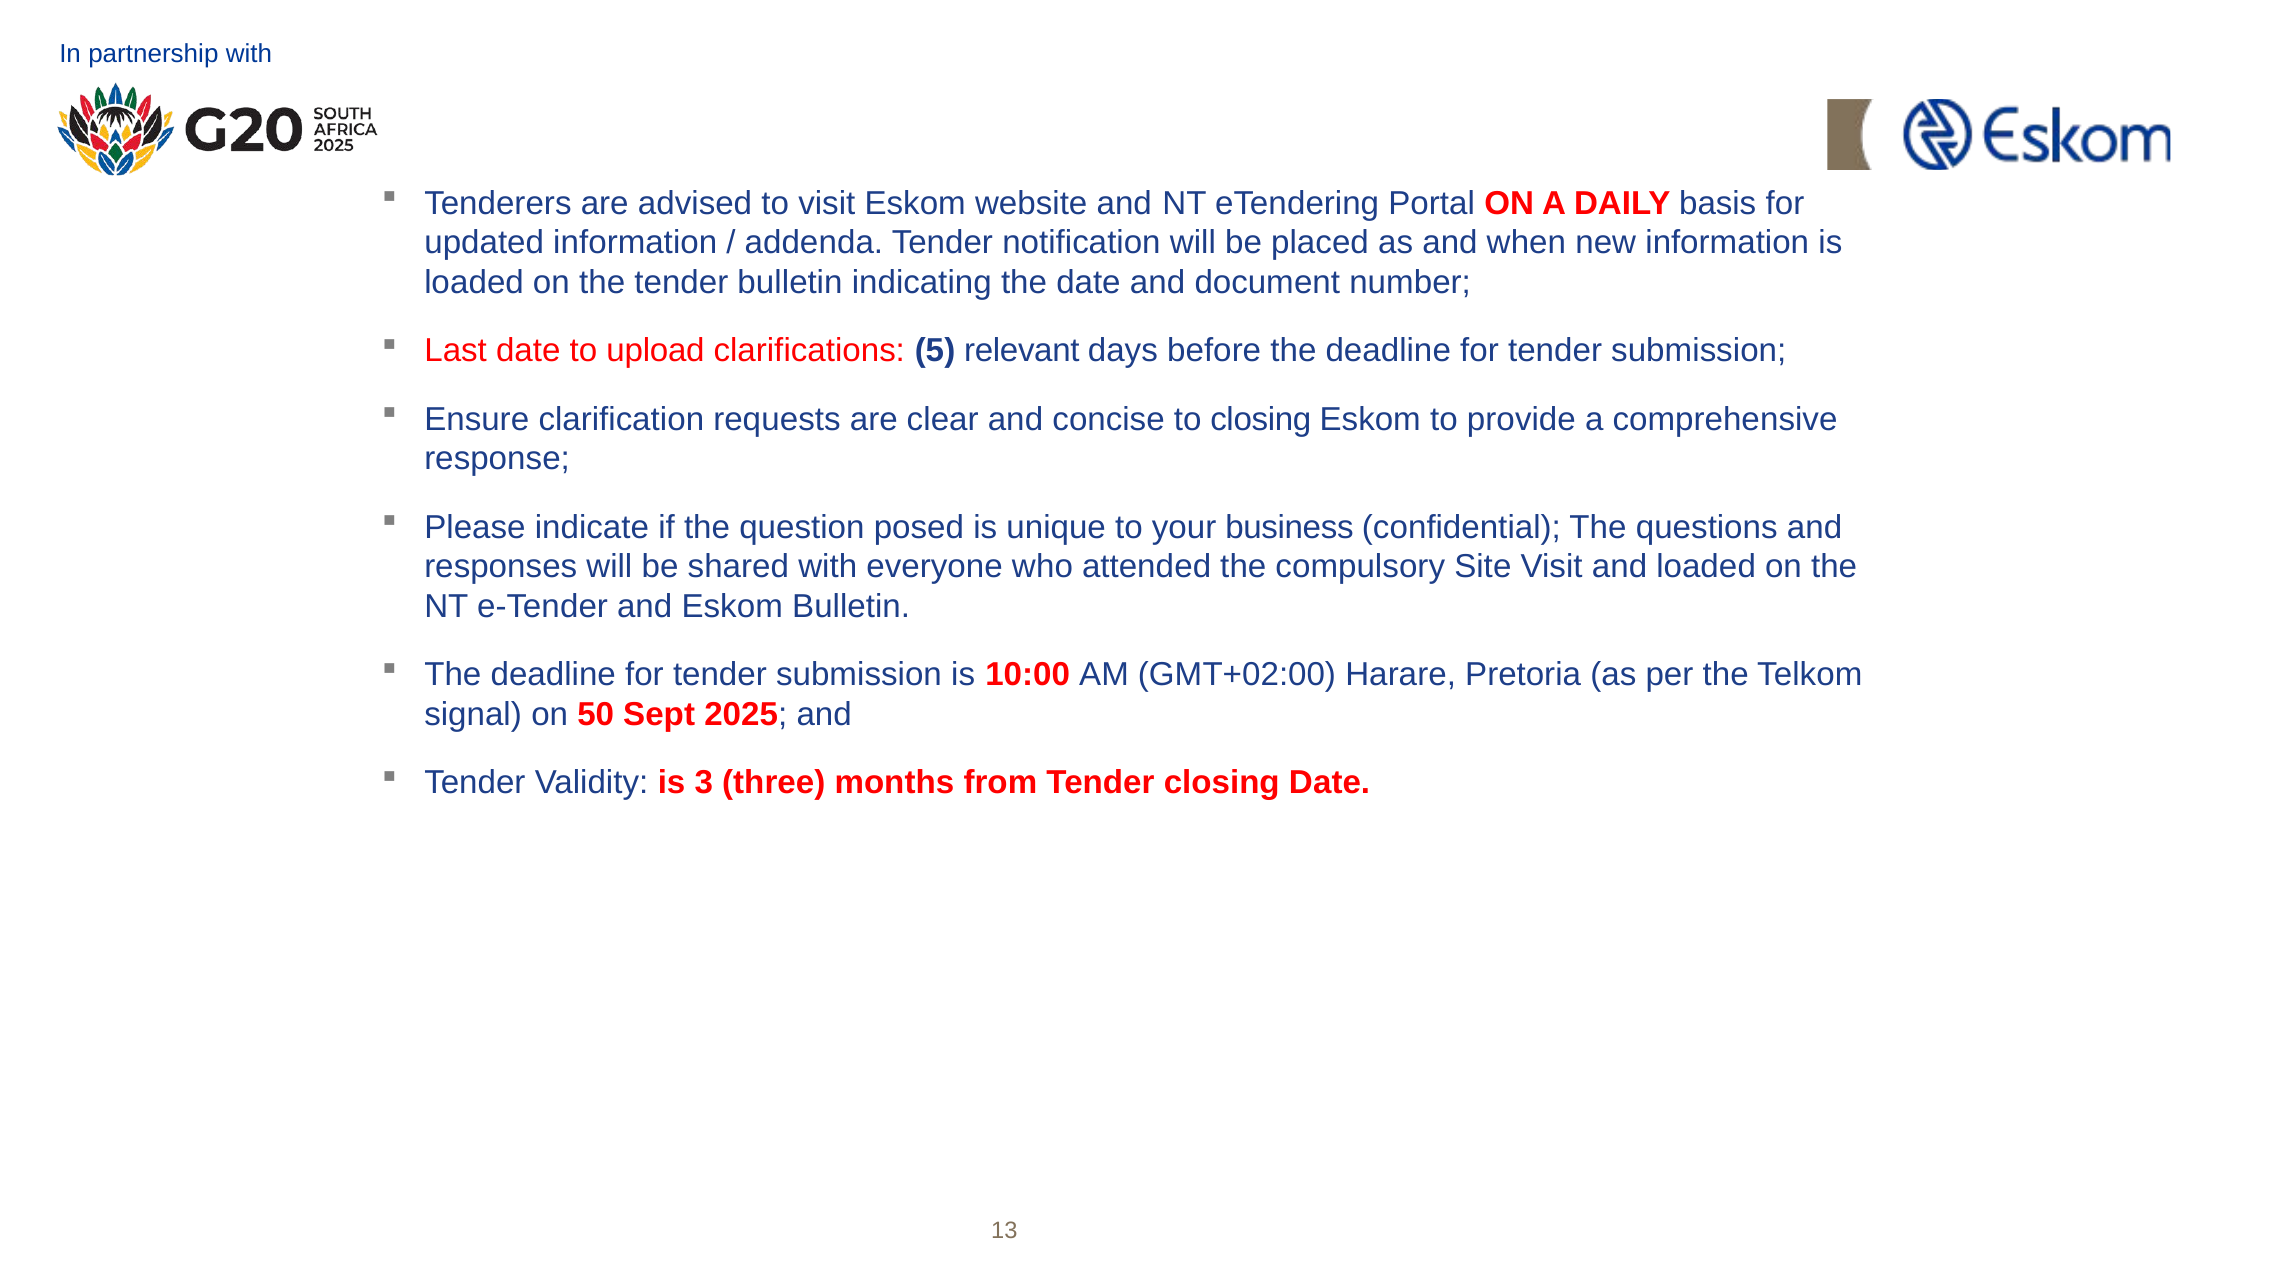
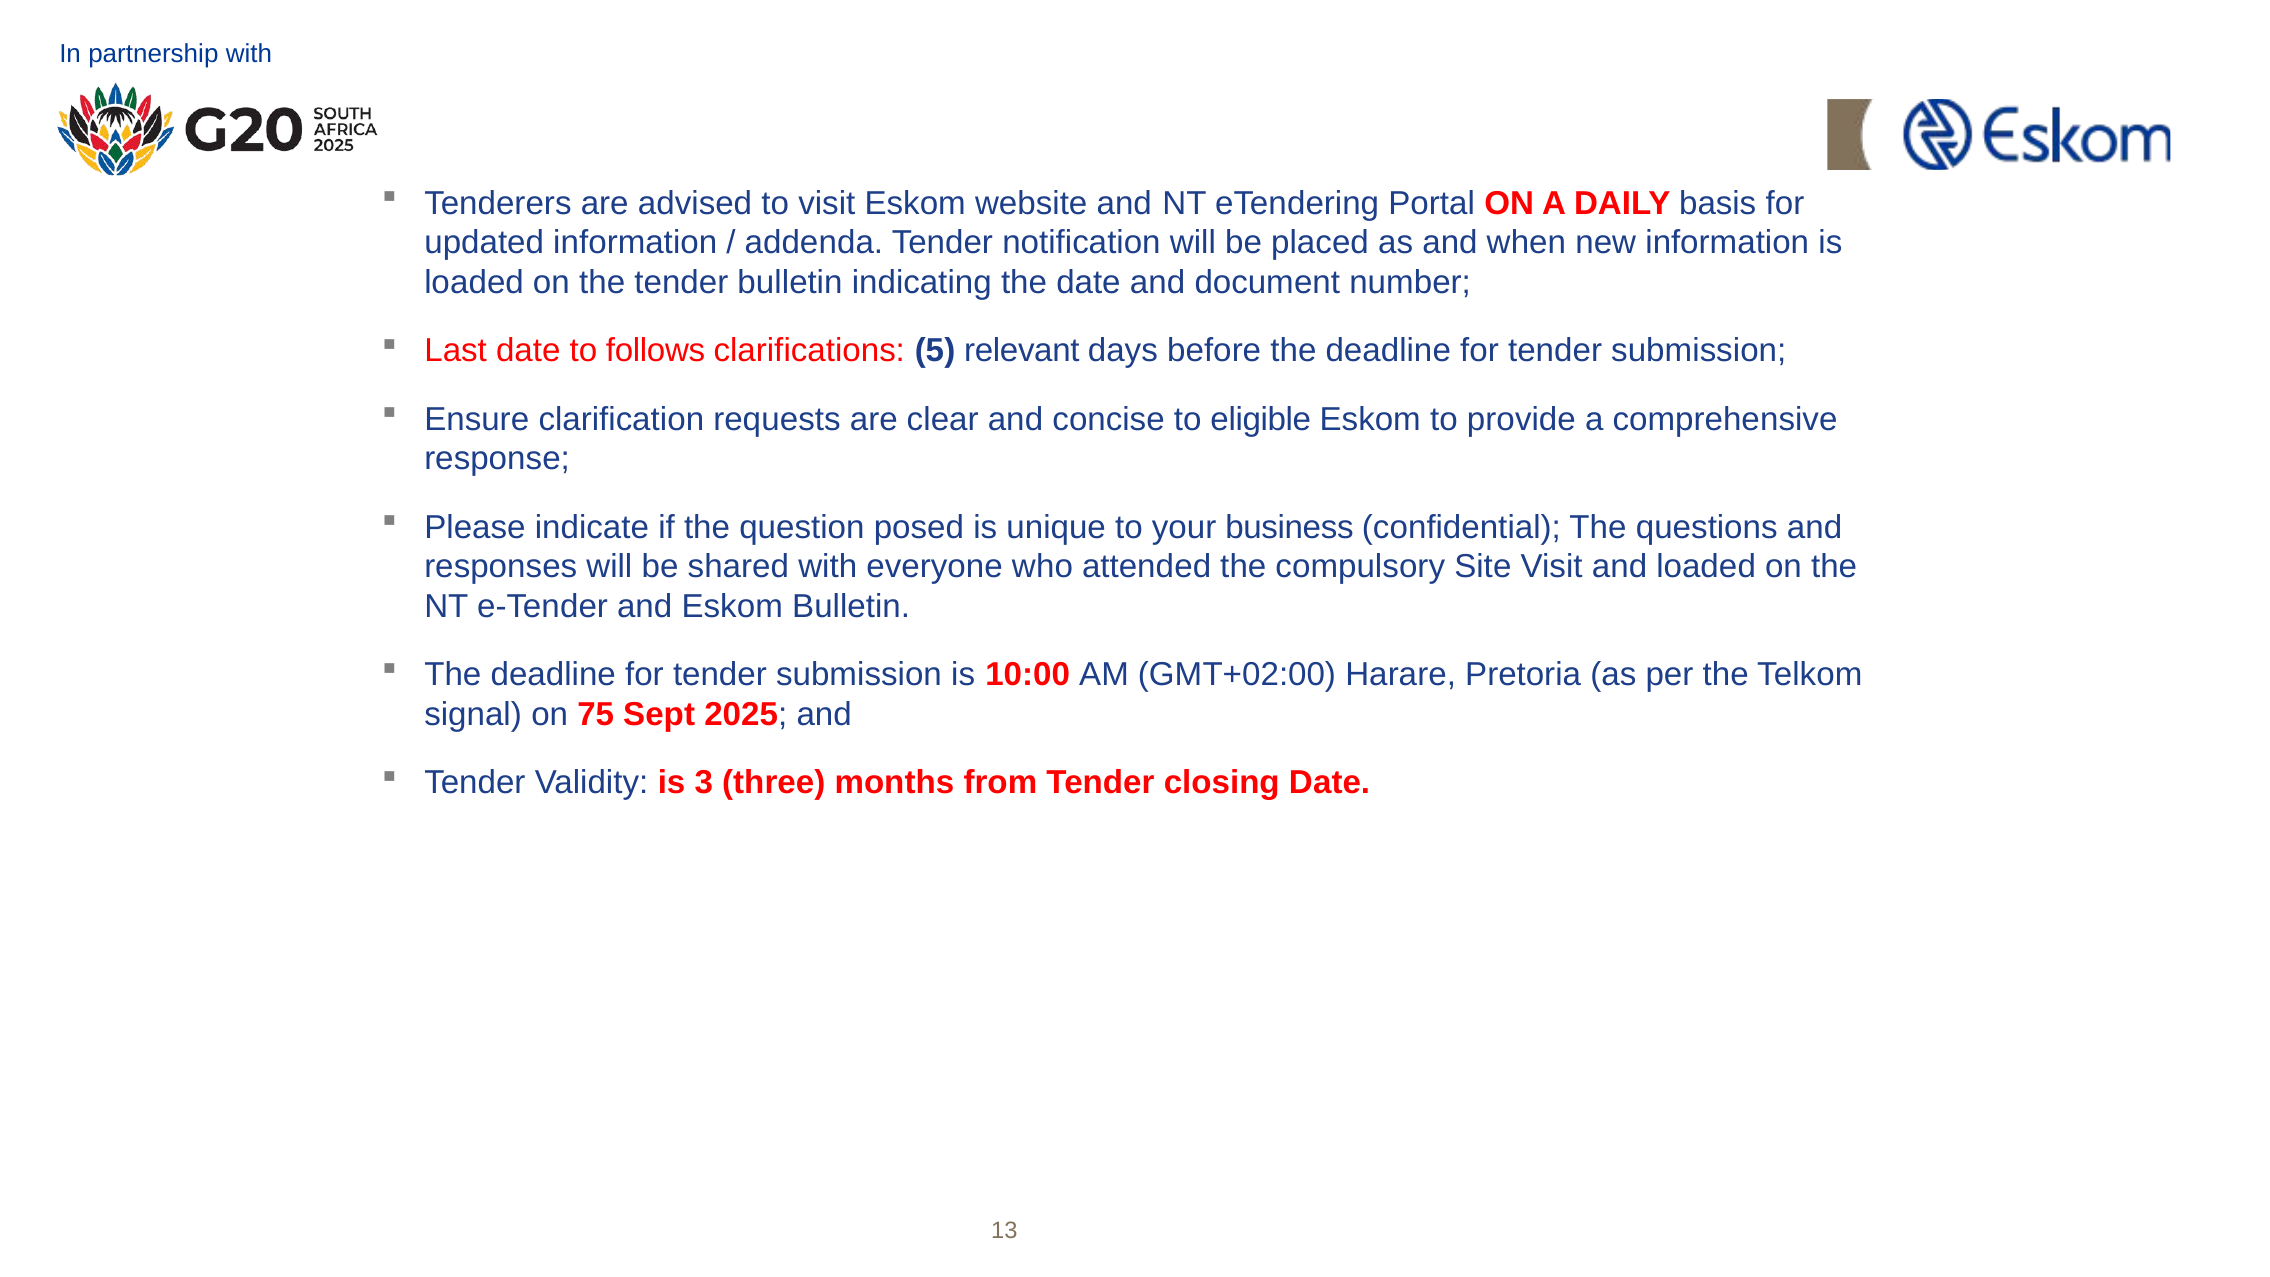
upload: upload -> follows (656, 351)
to closing: closing -> eligible (1261, 419)
50: 50 -> 75 (596, 714)
